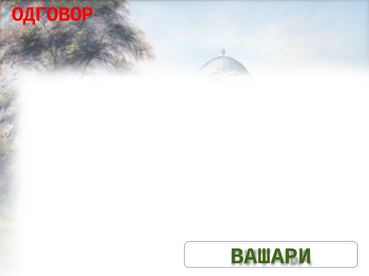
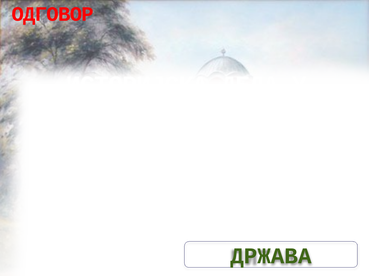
ВАШАРИ: ВАШАРИ -> ДРЖАВА (271, 257)
